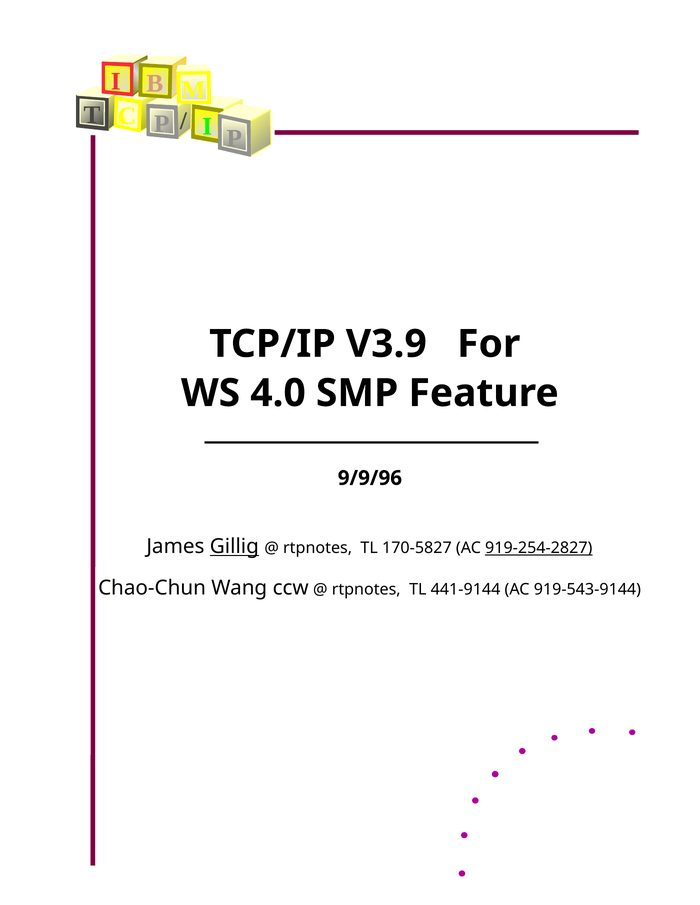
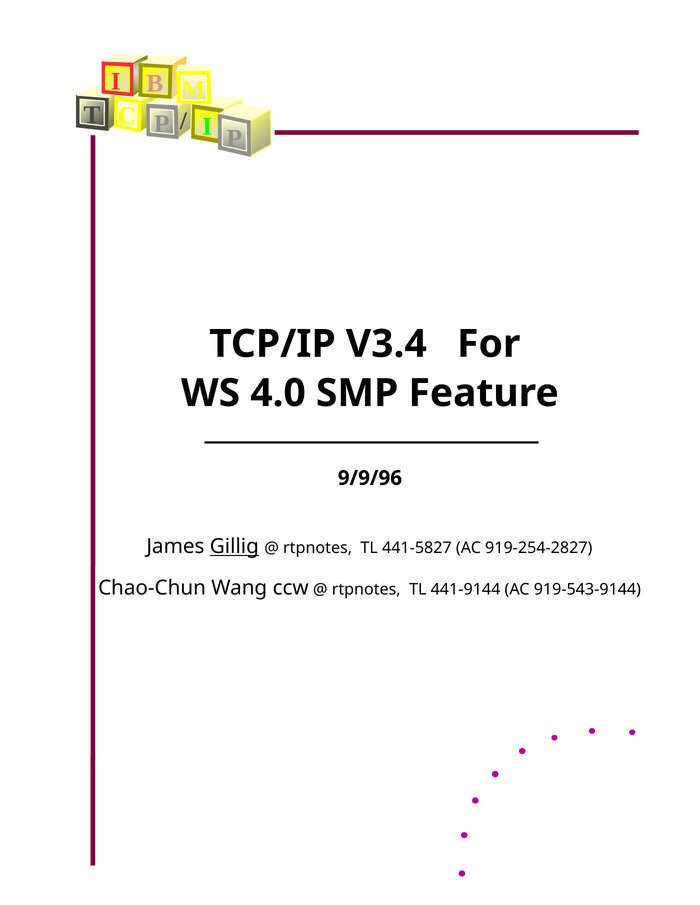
V3.9: V3.9 -> V3.4 (386, 344)
170-5827: 170-5827 -> 441-5827 (417, 548)
919-254-2827 underline: present -> none (539, 548)
